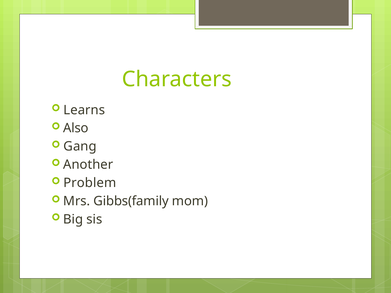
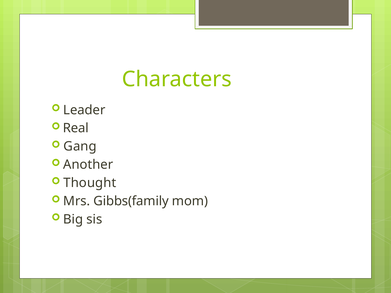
Learns: Learns -> Leader (84, 110)
Also: Also -> Real (76, 128)
Problem: Problem -> Thought (90, 183)
